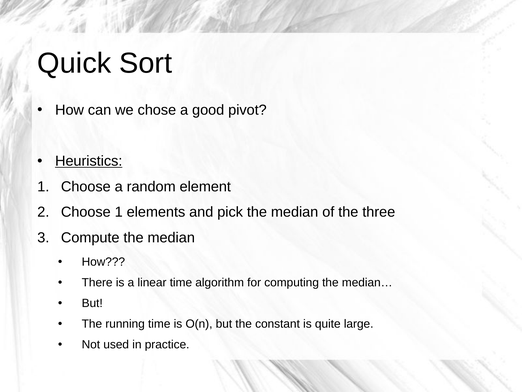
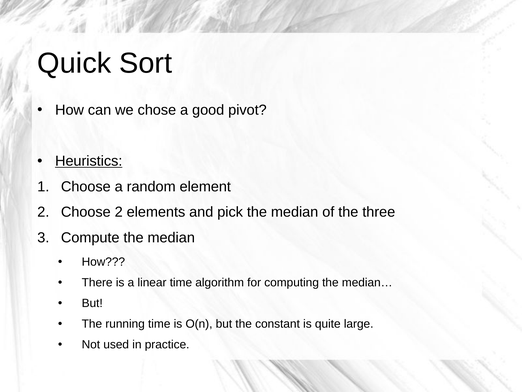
Choose 1: 1 -> 2 (119, 212)
